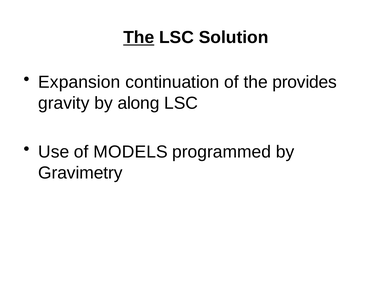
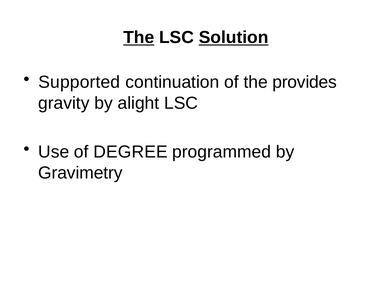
Solution underline: none -> present (234, 37)
Expansion: Expansion -> Supported (79, 82)
along: along -> alight (138, 103)
MODELS: MODELS -> DEGREE (131, 152)
